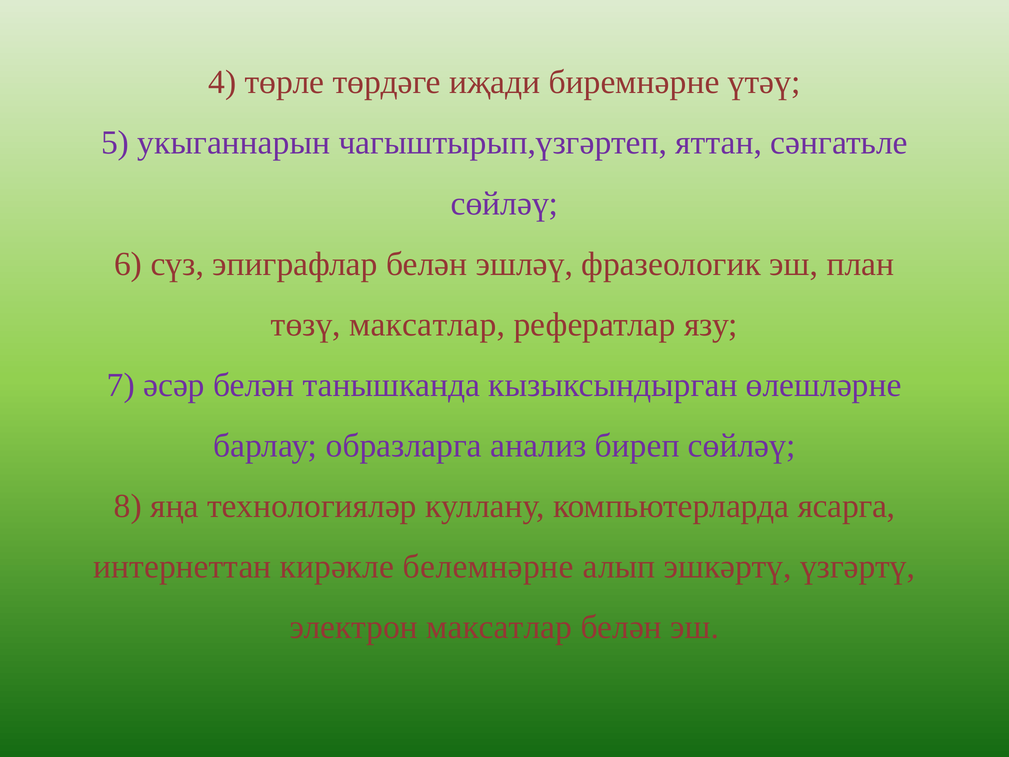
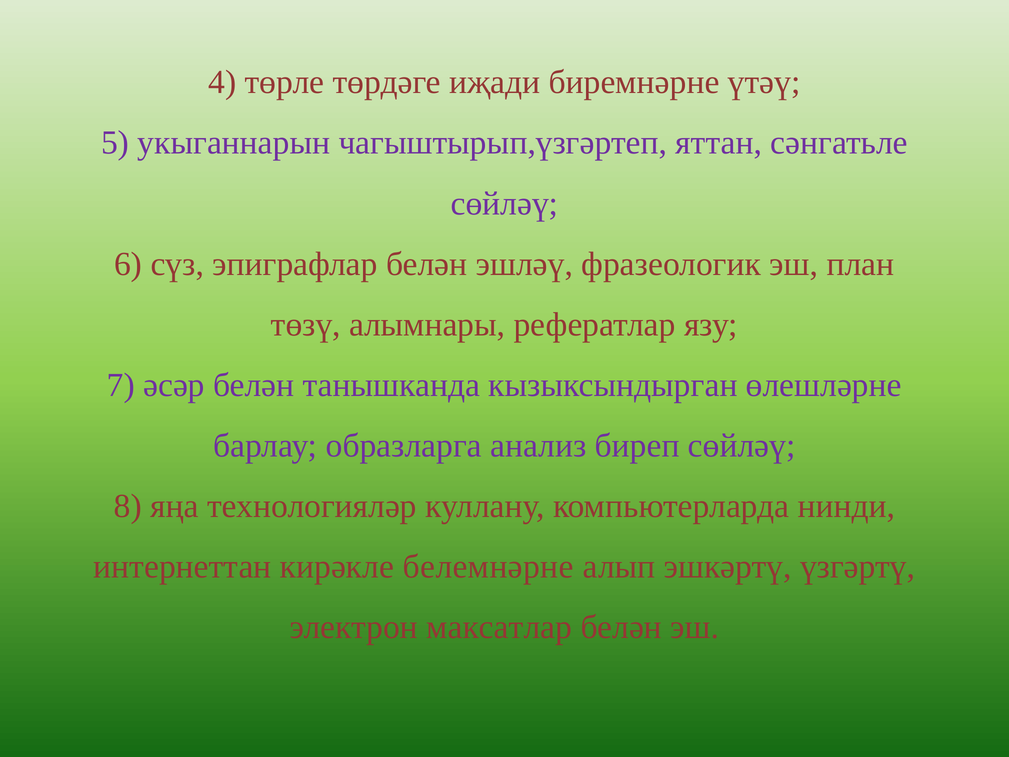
төзү максатлар: максатлар -> алымнары (427, 324)
ясарга: ясарга -> нинди (846, 506)
